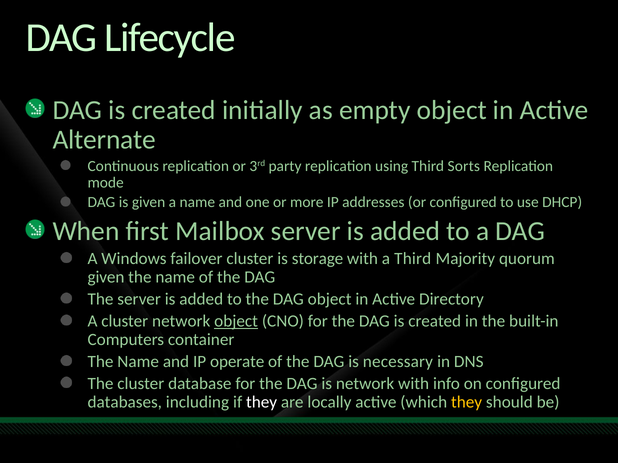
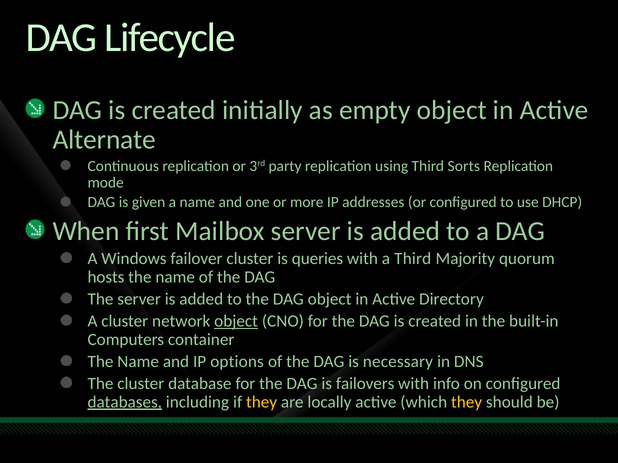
storage: storage -> queries (317, 259)
given: given -> hosts (106, 277)
operate: operate -> options (237, 362)
is network: network -> failovers (365, 384)
databases underline: none -> present (125, 402)
they colour: white -> yellow (262, 402)
